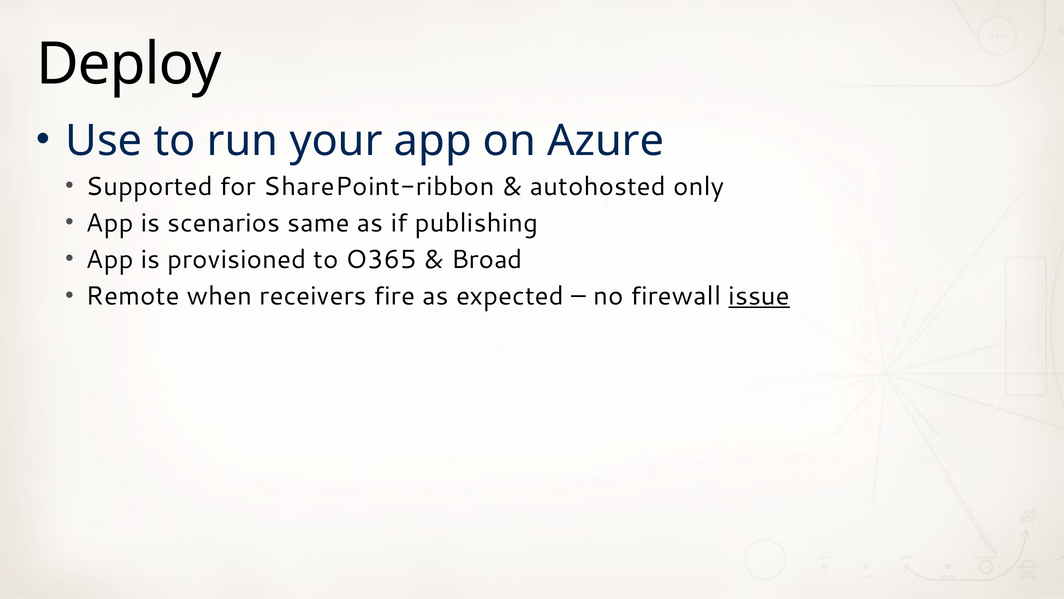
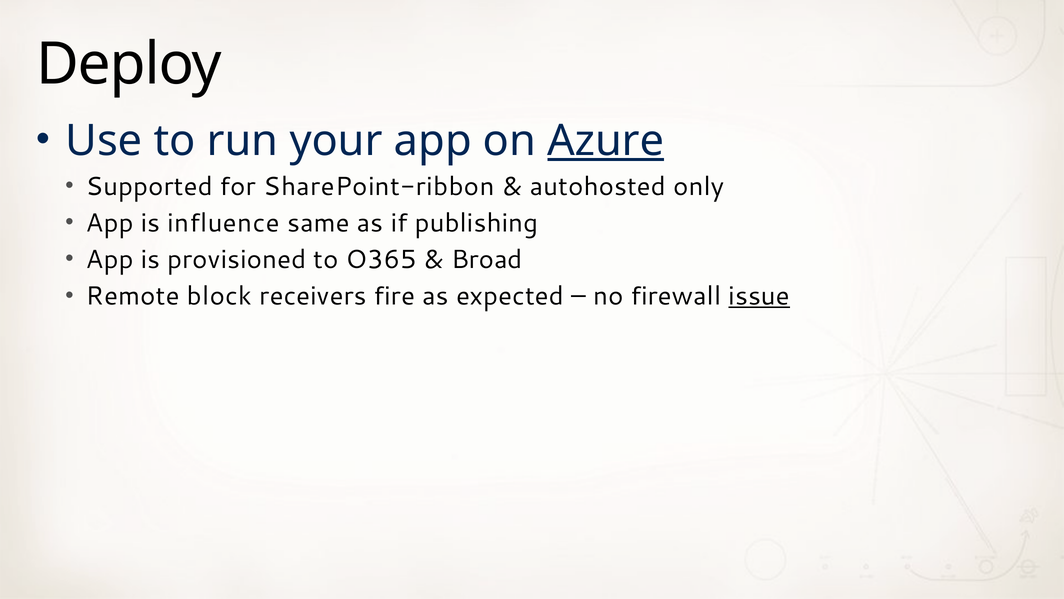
Azure underline: none -> present (606, 141)
scenarios: scenarios -> influence (224, 223)
when: when -> block (219, 296)
